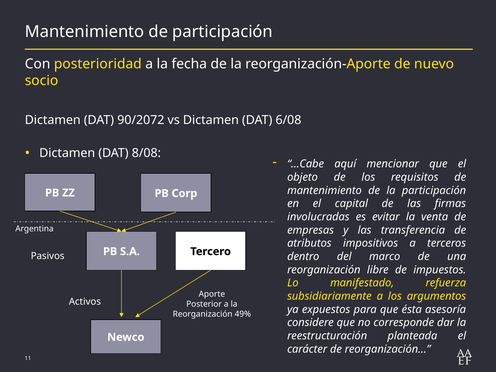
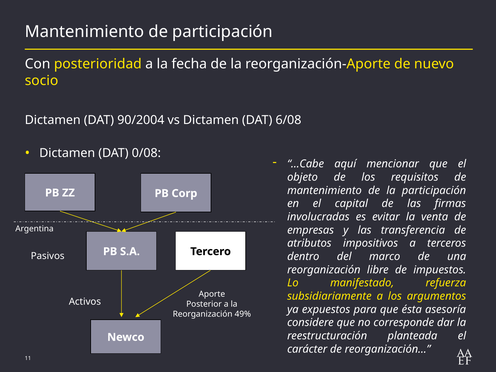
90/2072: 90/2072 -> 90/2004 (141, 120)
8/08: 8/08 -> 0/08 (146, 153)
